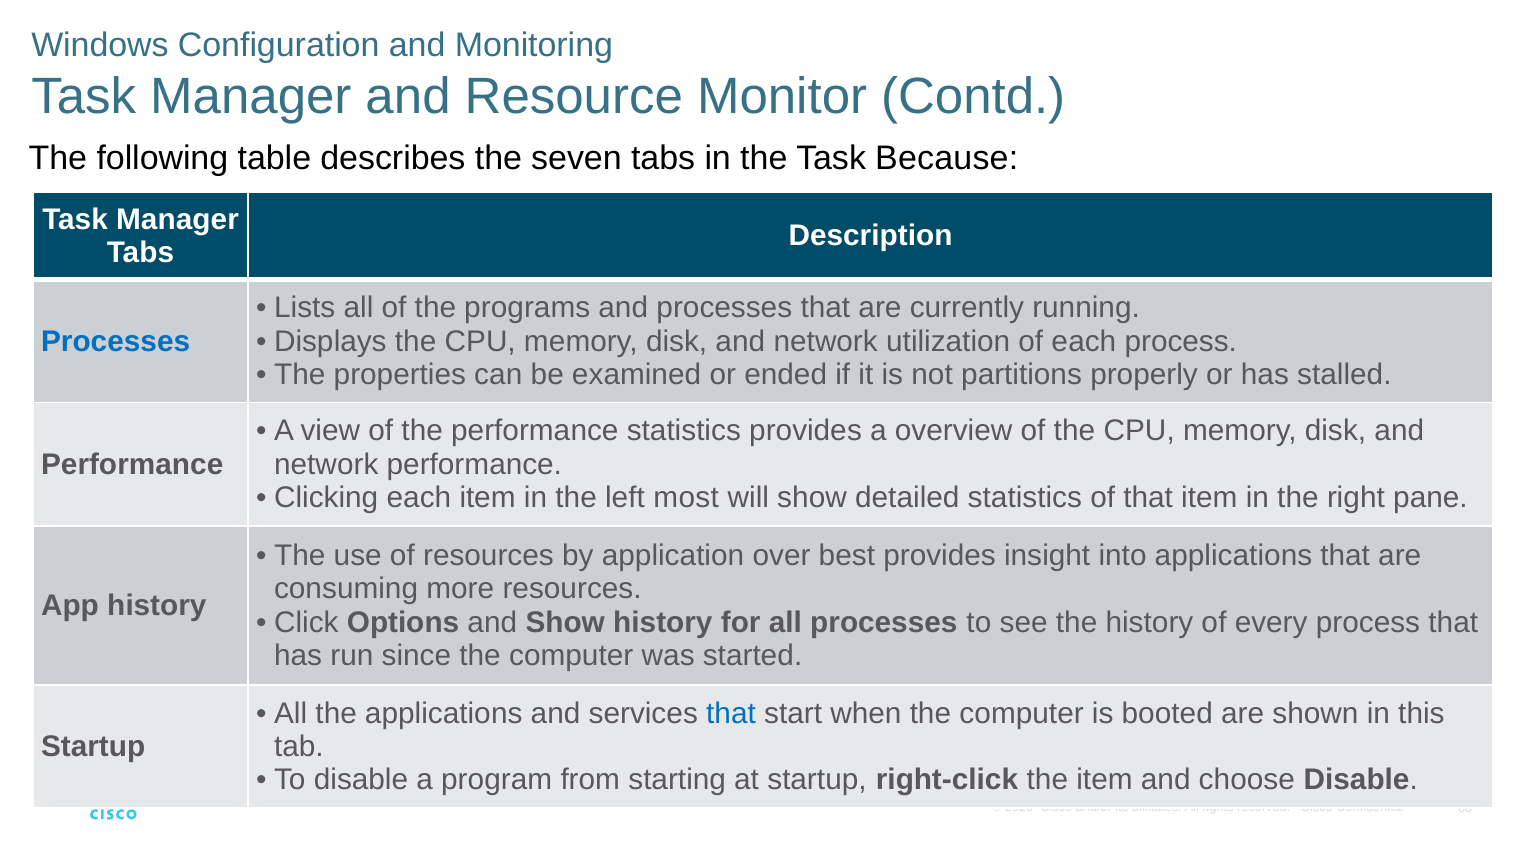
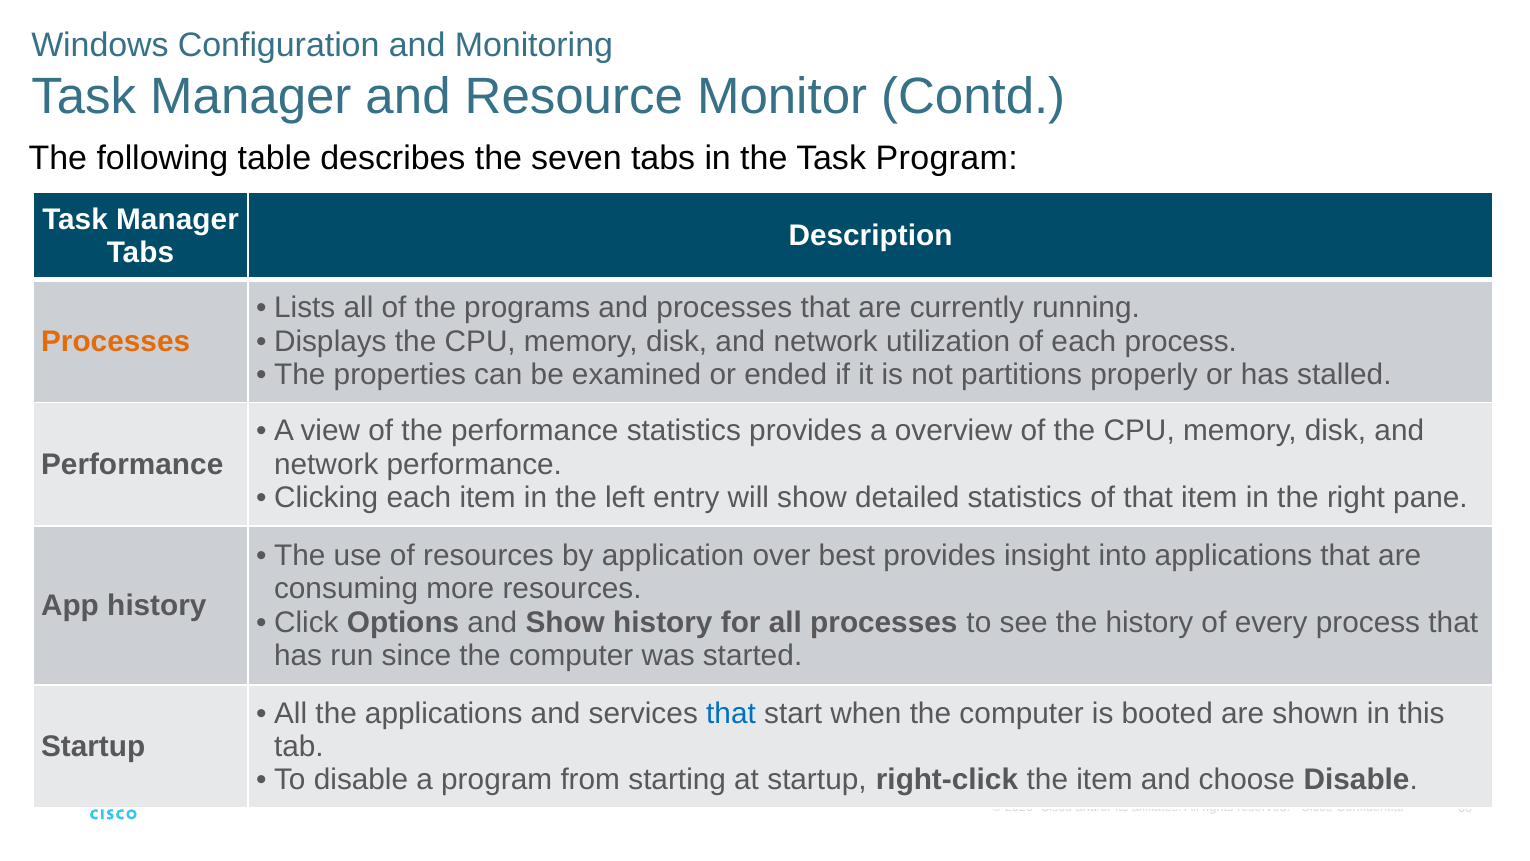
Task Because: Because -> Program (947, 158)
Processes colour: blue -> orange (116, 341)
most: most -> entry (686, 498)
